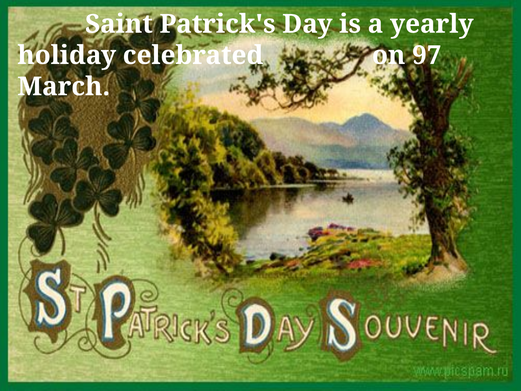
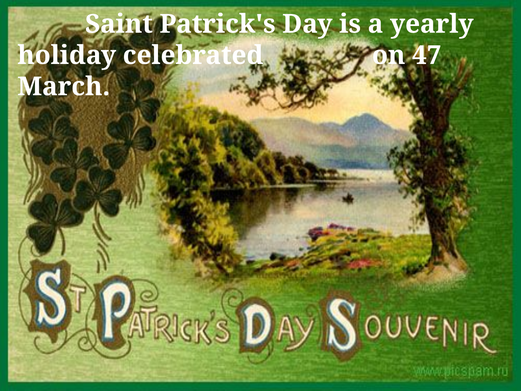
97: 97 -> 47 (427, 55)
